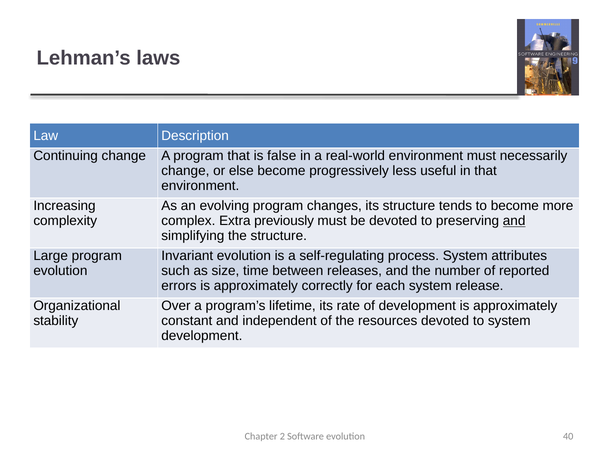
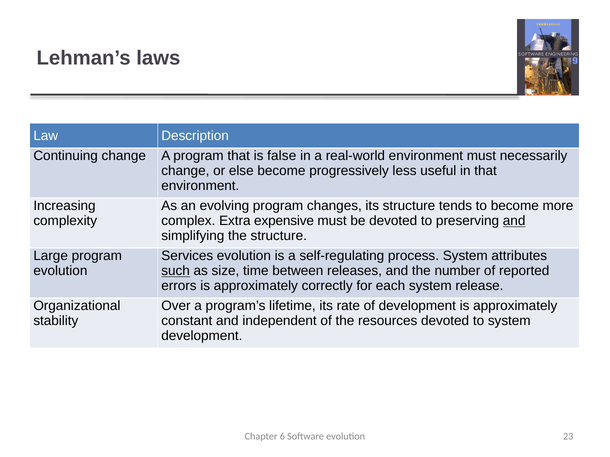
previously: previously -> expensive (284, 221)
Invariant: Invariant -> Services (187, 256)
such underline: none -> present (176, 271)
2: 2 -> 6 (282, 437)
40: 40 -> 23 (568, 437)
